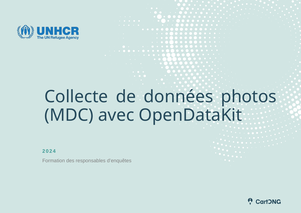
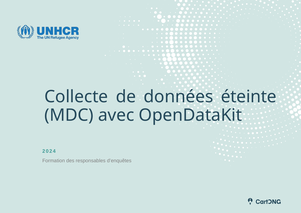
photos: photos -> éteinte (249, 97)
